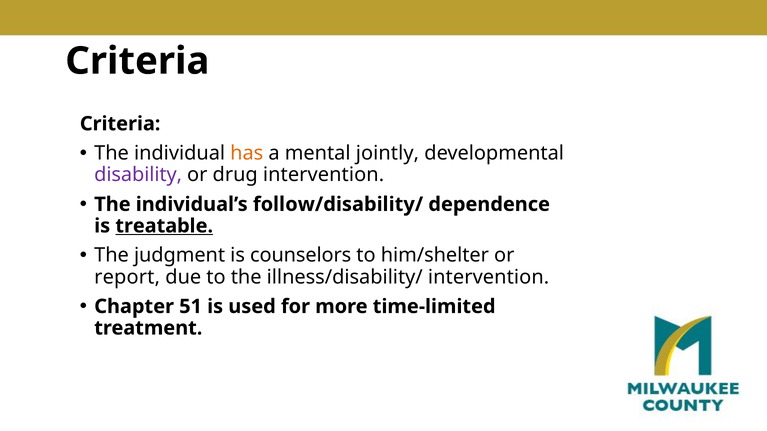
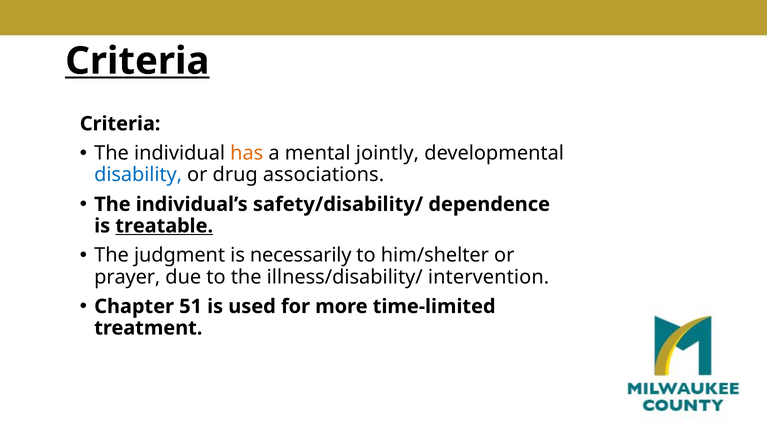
Criteria underline: none -> present (137, 61)
disability colour: purple -> blue (138, 175)
drug intervention: intervention -> associations (324, 175)
follow/disability/: follow/disability/ -> safety/disability/ (338, 205)
counselors: counselors -> necessarily (301, 256)
report: report -> prayer (127, 277)
